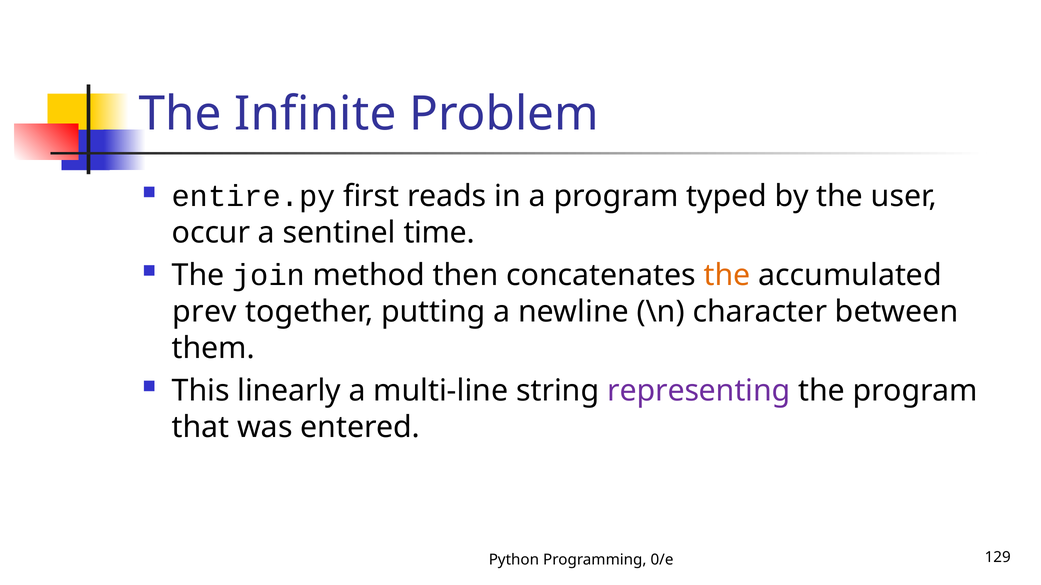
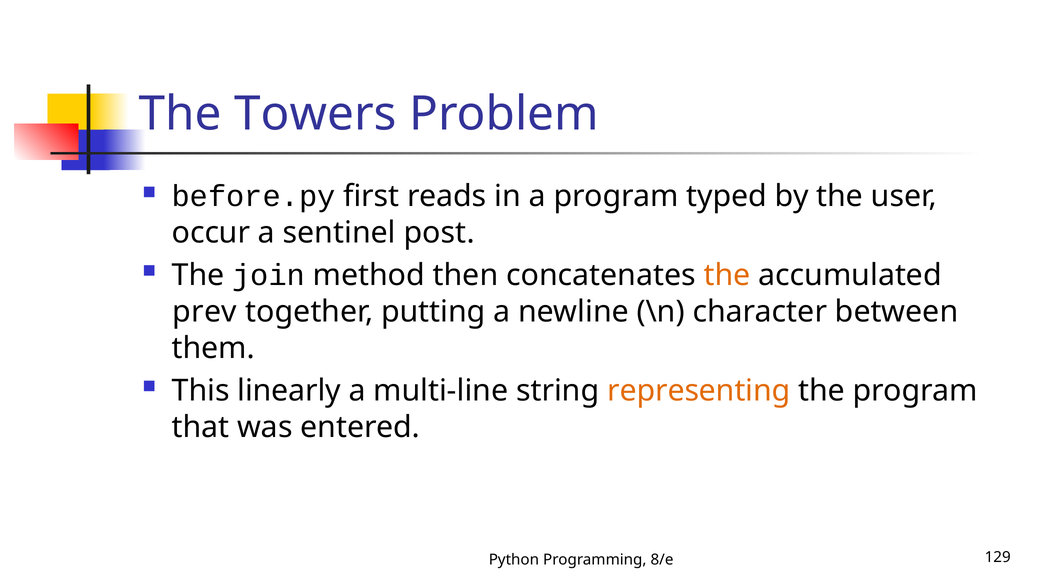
Infinite: Infinite -> Towers (315, 114)
entire.py: entire.py -> before.py (254, 197)
time: time -> post (439, 233)
representing colour: purple -> orange (699, 391)
0/e: 0/e -> 8/e (662, 560)
